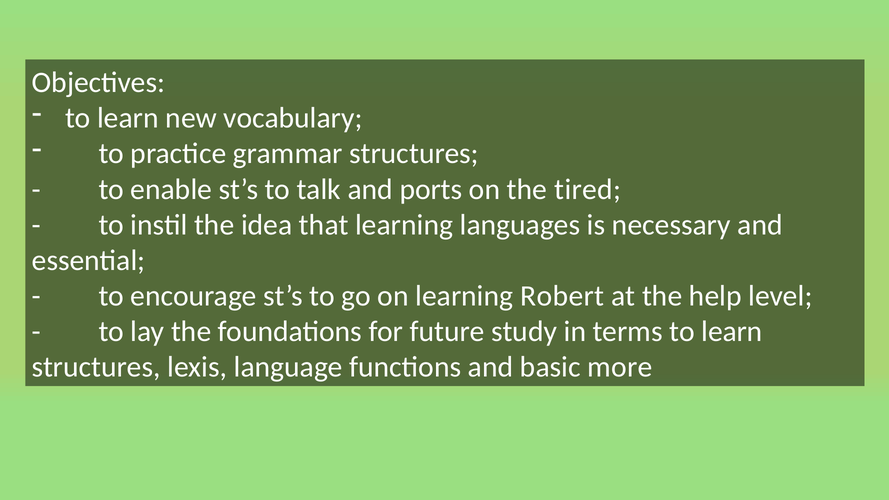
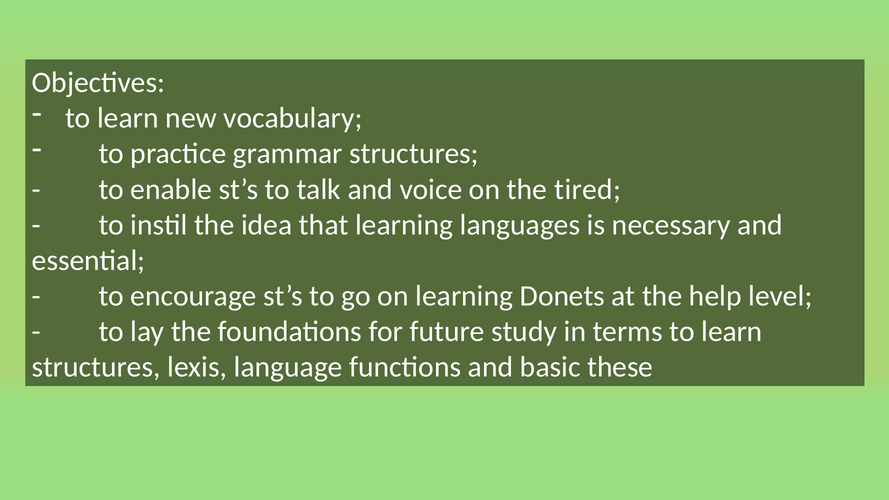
ports: ports -> voice (431, 189)
Robert: Robert -> Donets (562, 296)
more: more -> these (620, 367)
